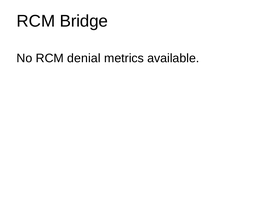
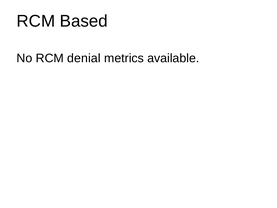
Bridge: Bridge -> Based (84, 21)
